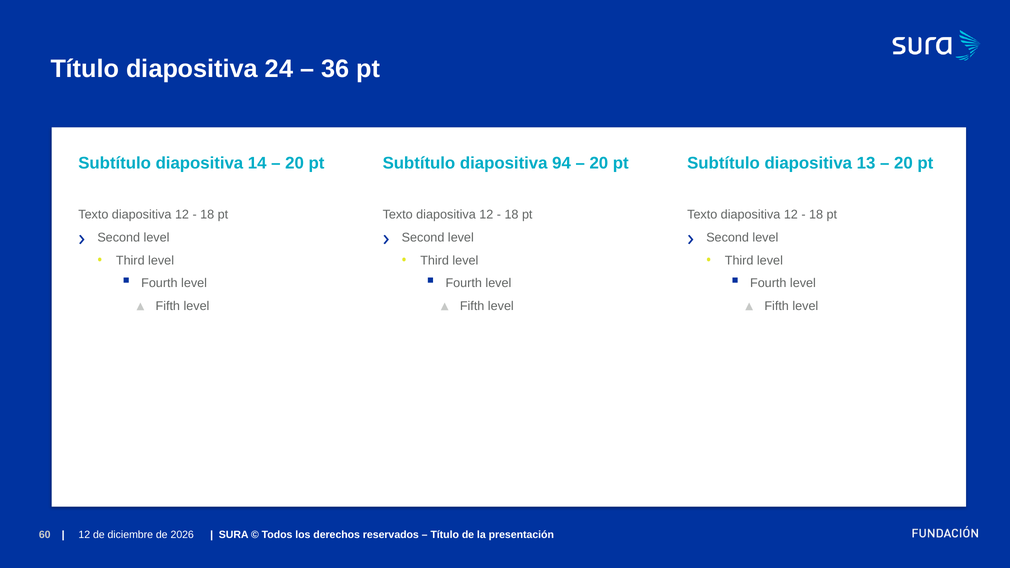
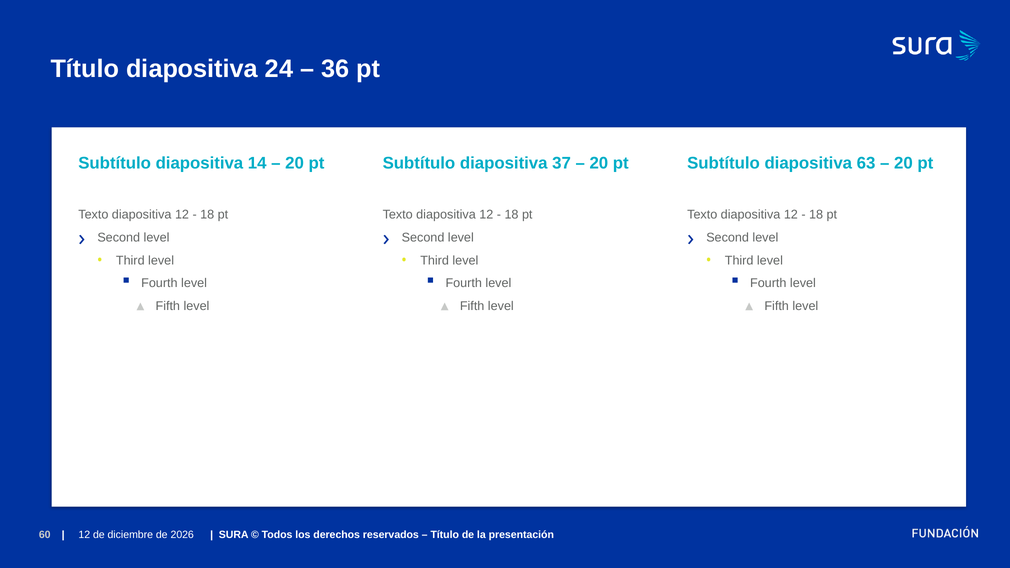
94: 94 -> 37 (562, 163)
13: 13 -> 63 (866, 163)
